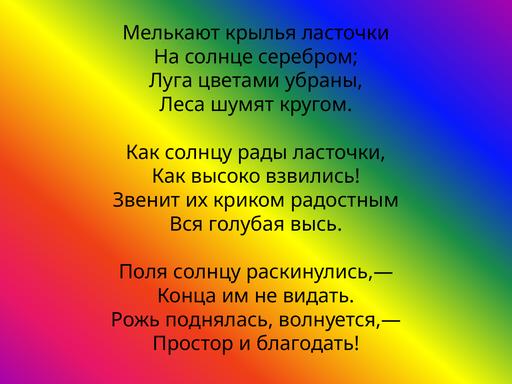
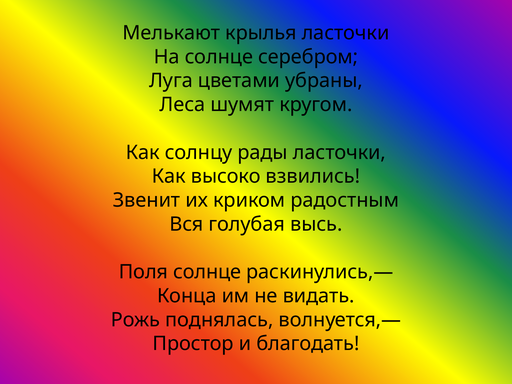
Поля солнцу: солнцу -> солнце (207, 272)
